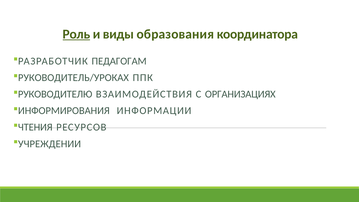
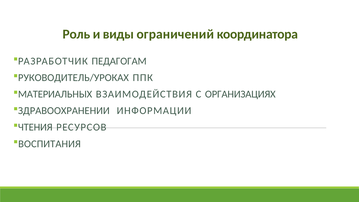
Роль underline: present -> none (76, 34)
образования: образования -> ограничений (175, 34)
РУКОВОДИТЕЛЮ: РУКОВОДИТЕЛЮ -> МАТЕРИАЛЬНЫХ (55, 94)
ИНФОРМИРОВАНИЯ: ИНФОРМИРОВАНИЯ -> ЗДРАВООХРАНЕНИИ (64, 111)
УЧРЕЖДЕНИИ: УЧРЕЖДЕНИИ -> ВОСПИТАНИЯ (50, 144)
